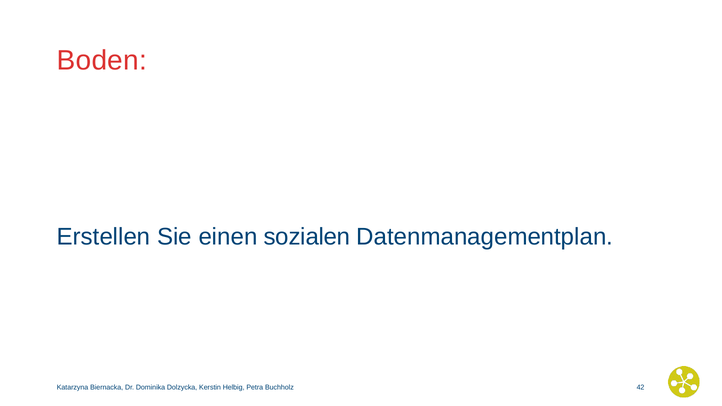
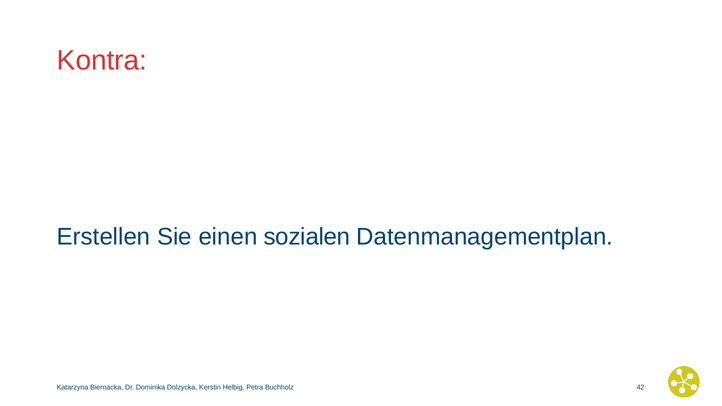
Boden: Boden -> Kontra (102, 61)
